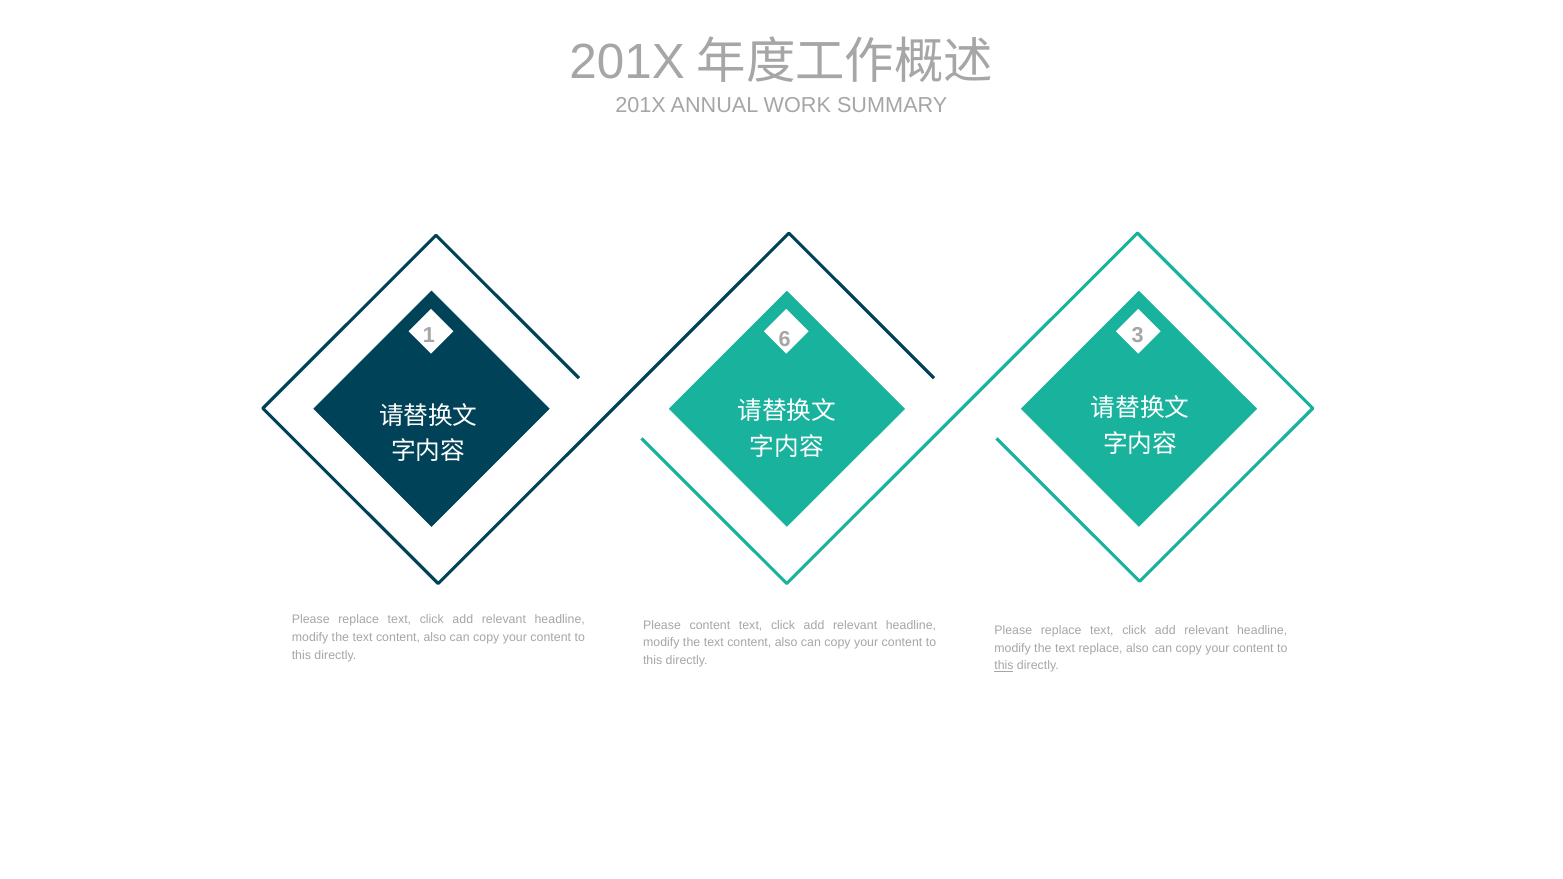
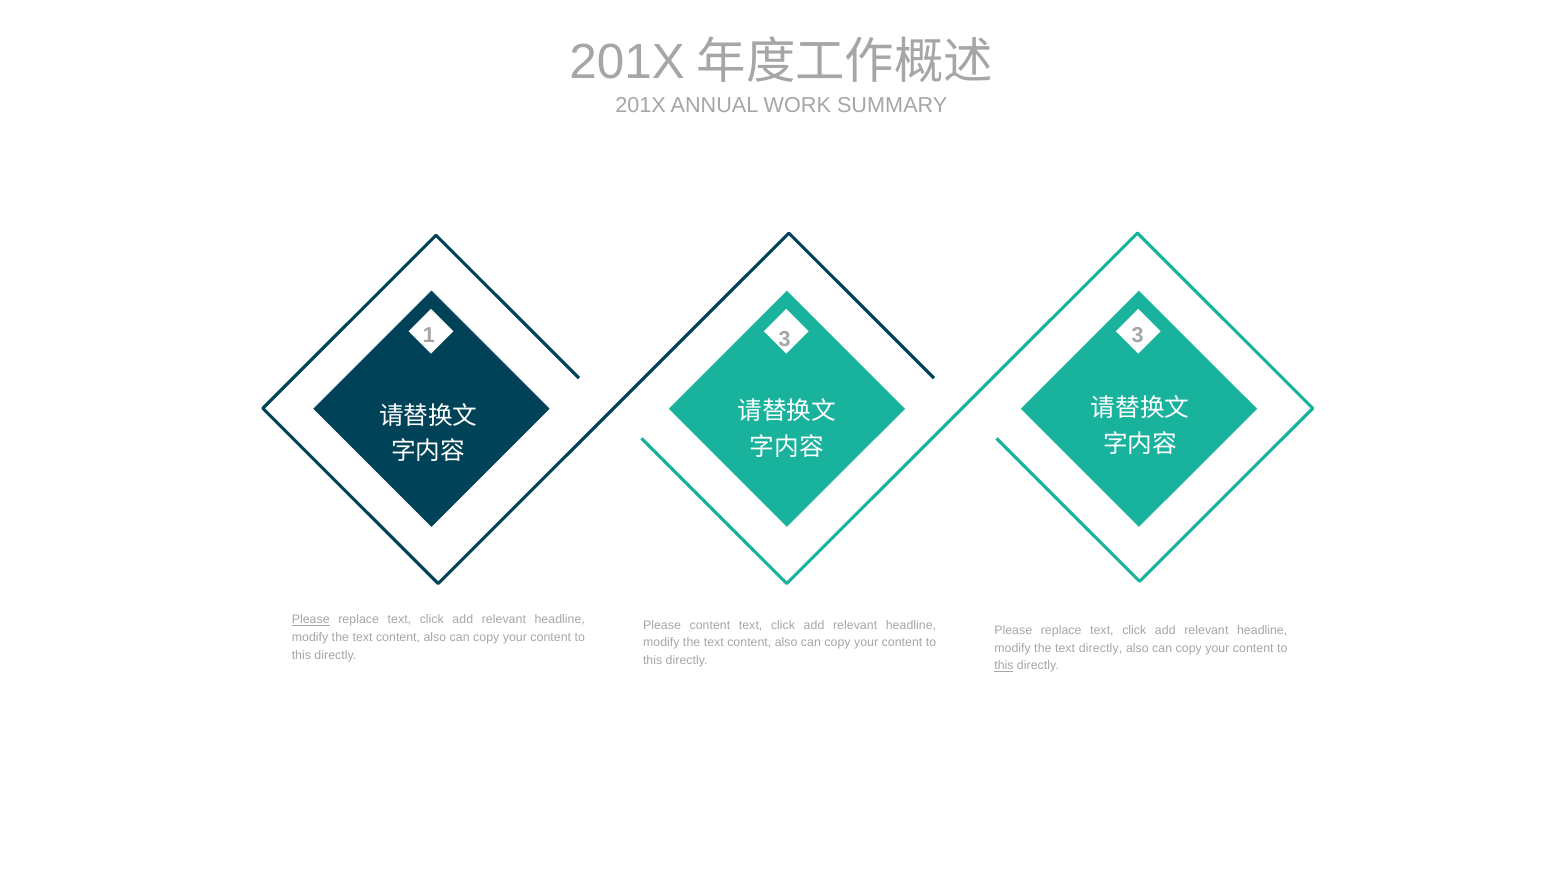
1 6: 6 -> 3 (785, 340)
Please underline: none -> present (311, 620)
text replace: replace -> directly (1101, 648)
